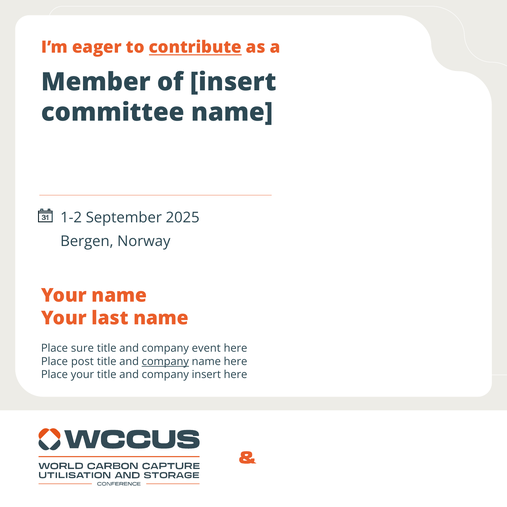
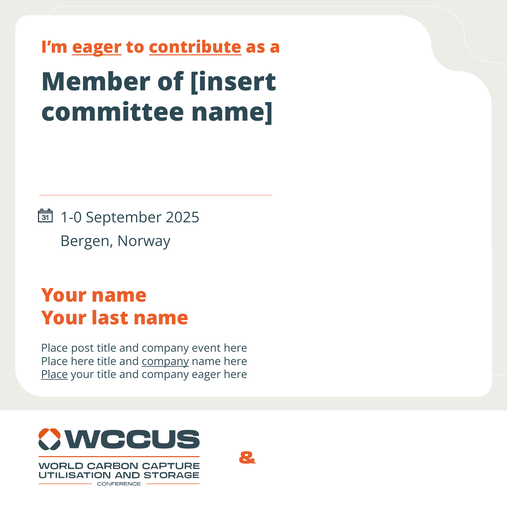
eager underline: none -> present (97, 47)
1-2: 1-2 -> 1-0 (71, 218)
sure: sure -> post (82, 348)
Place post: post -> here (82, 361)
Place underline: none -> present (54, 375)
company insert: insert -> eager (206, 375)
